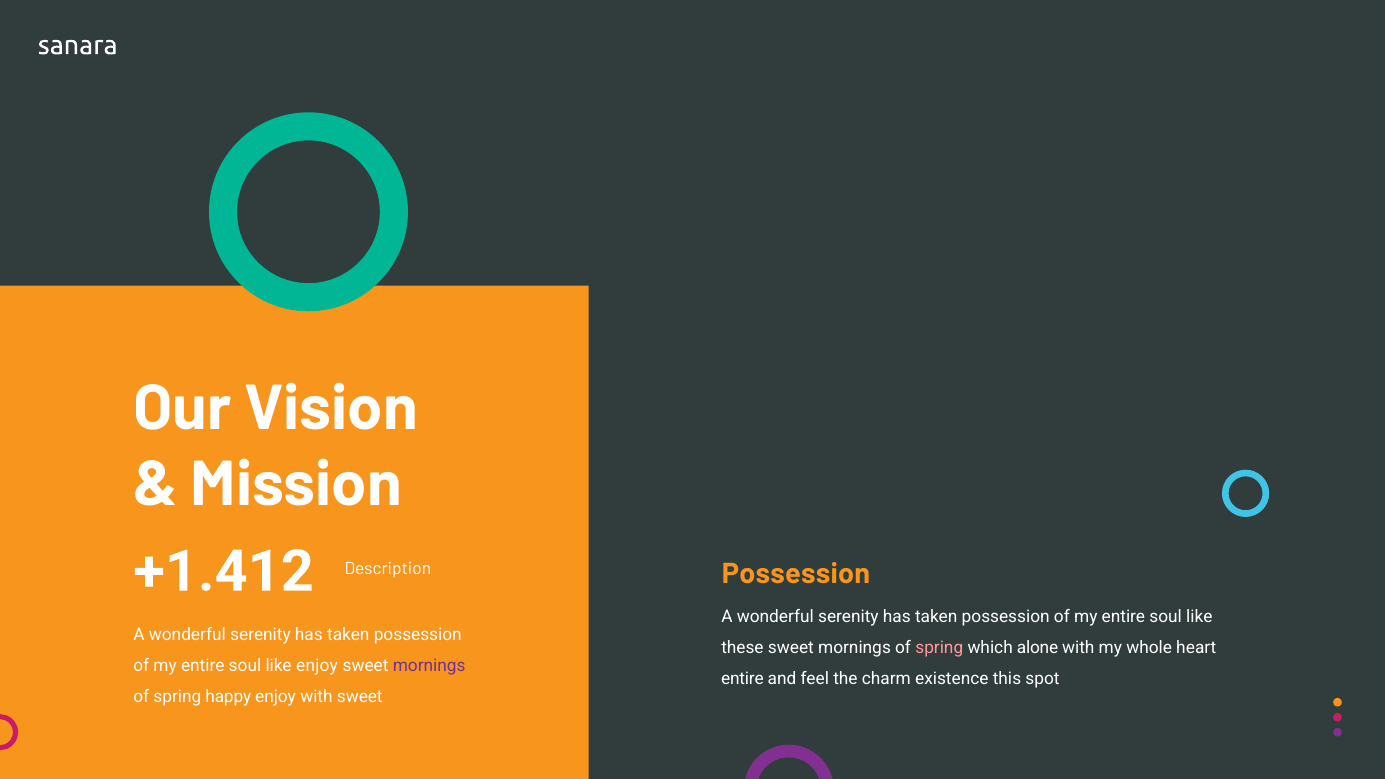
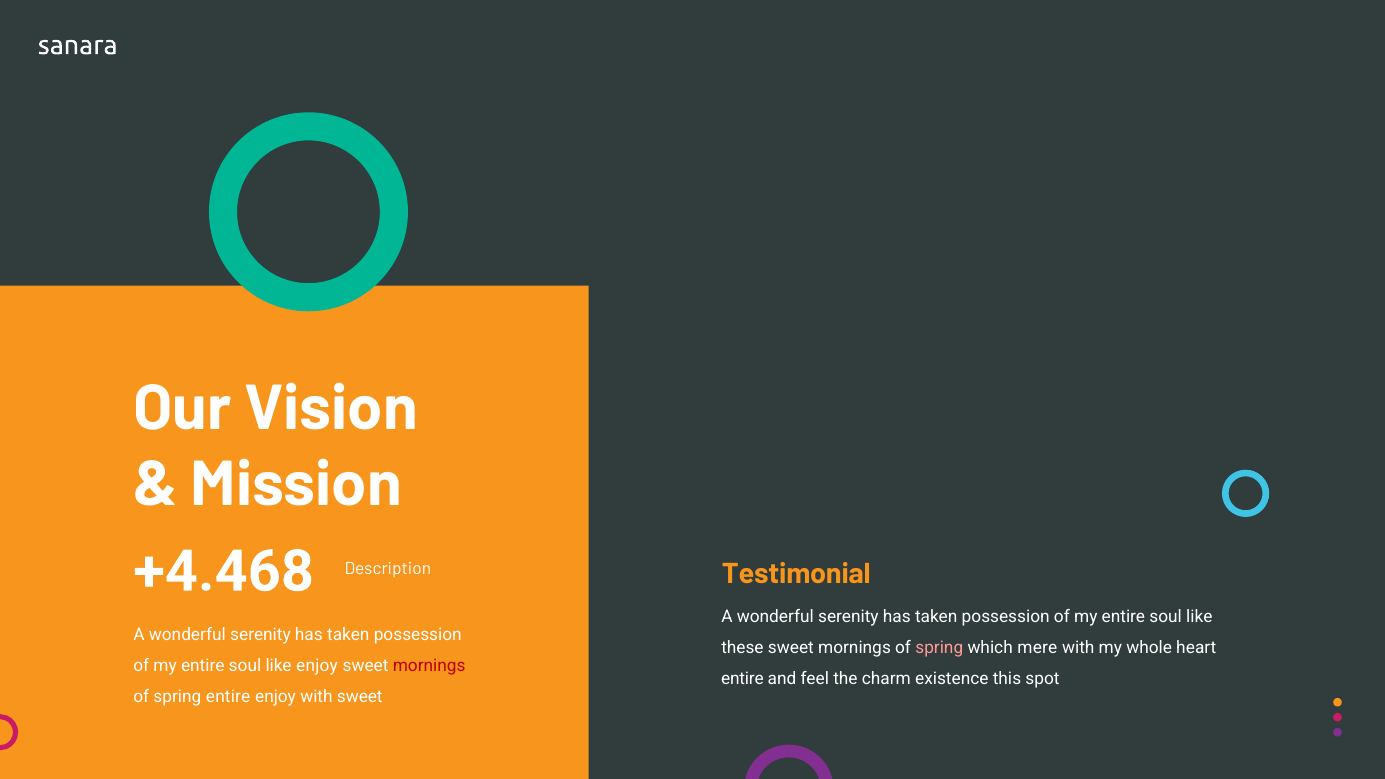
+1.412: +1.412 -> +4.468 (224, 572)
Possession: Possession -> Testimonial (796, 574)
alone: alone -> mere (1037, 648)
mornings colour: purple -> red (429, 666)
spring happy: happy -> entire (228, 697)
